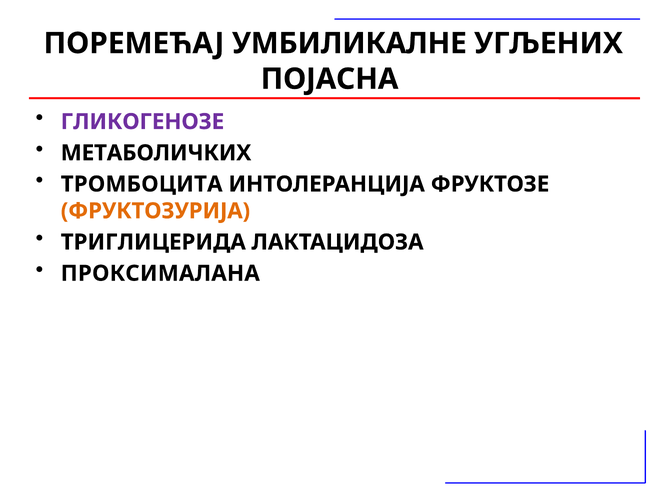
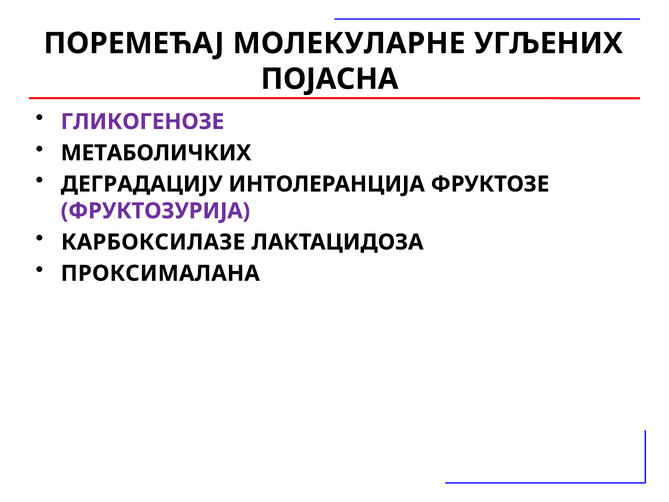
УМБИЛИКАЛНЕ: УМБИЛИКАЛНЕ -> МОЛЕКУЛАРНЕ (349, 43)
ТРОМБОЦИТА: ТРОМБОЦИТА -> ДЕГРАДАЦИЈУ (142, 184)
ФРУКТОЗУРИЈА colour: orange -> purple (155, 211)
ТРИГЛИЦЕРИДА: ТРИГЛИЦЕРИДА -> КАРБОКСИЛАЗЕ (153, 242)
